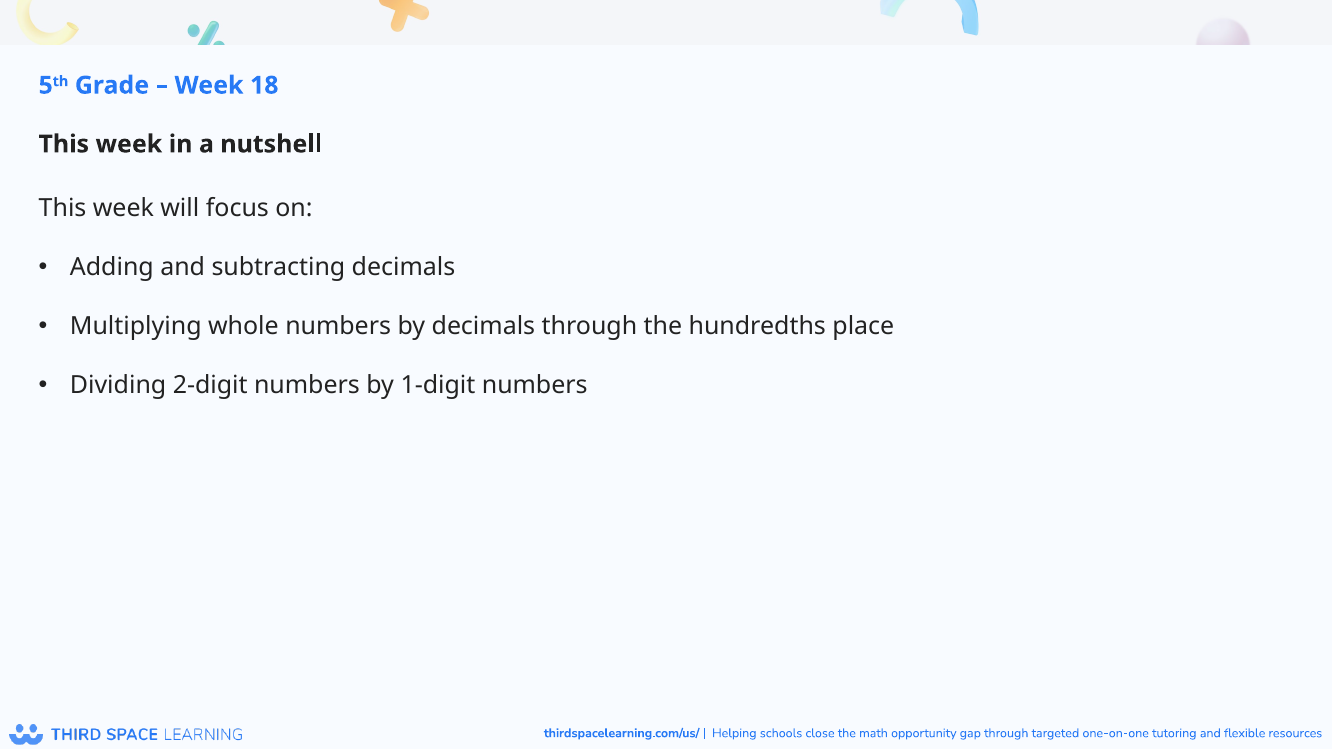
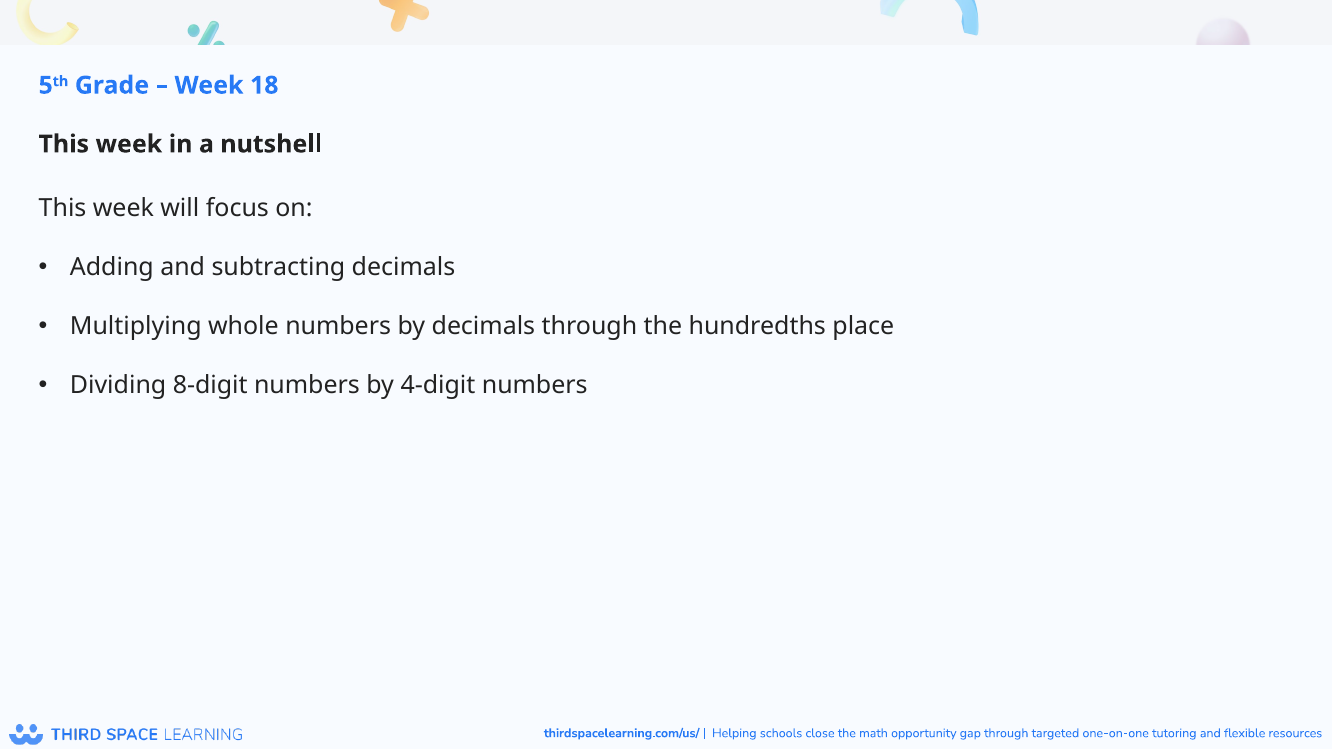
2-digit: 2-digit -> 8-digit (210, 385)
1-digit: 1-digit -> 4-digit (438, 385)
